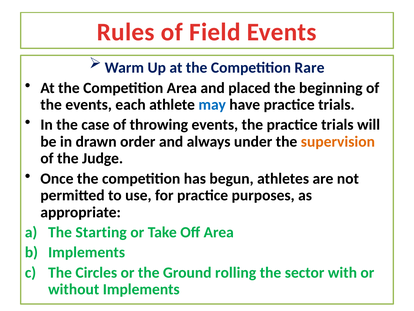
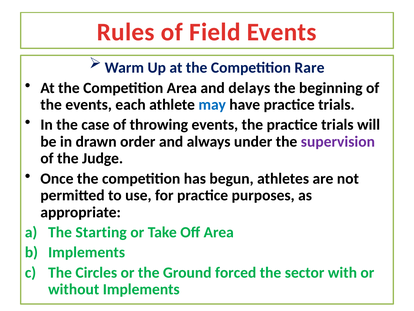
placed: placed -> delays (249, 88)
supervision colour: orange -> purple (338, 141)
rolling: rolling -> forced (236, 272)
